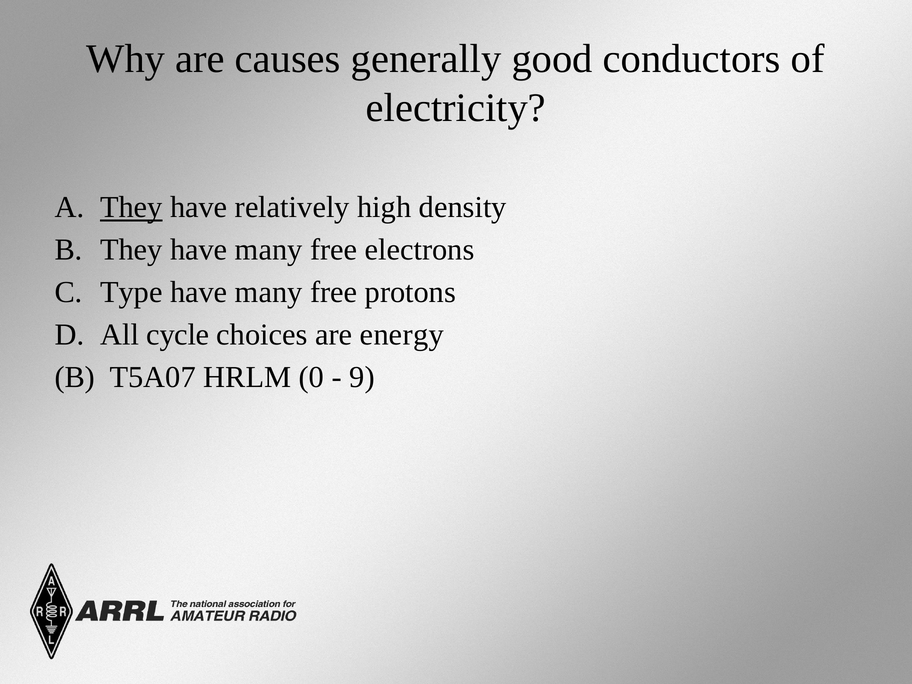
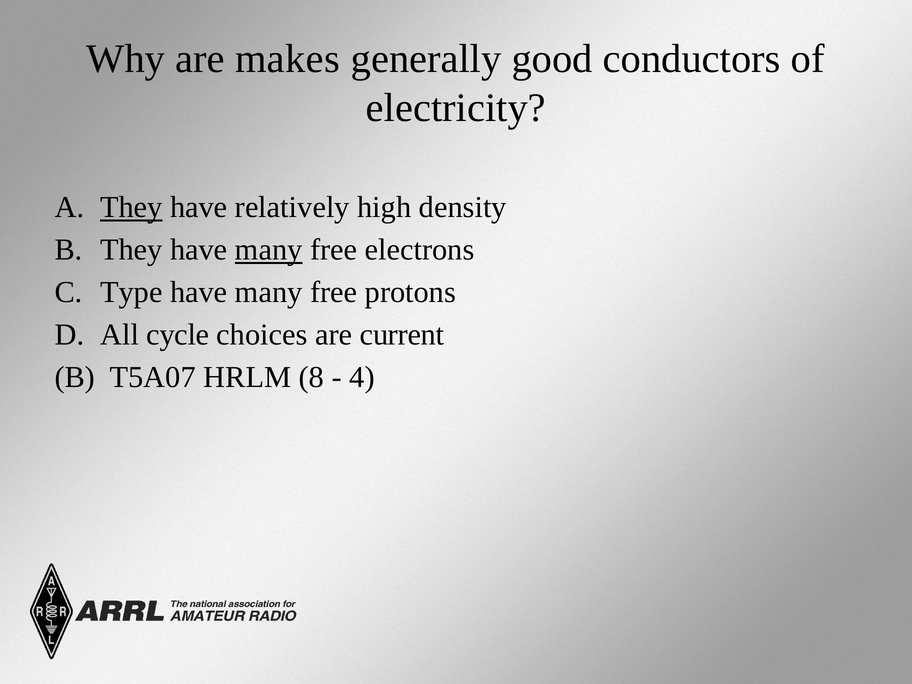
causes: causes -> makes (288, 59)
many underline: none -> present (269, 250)
energy: energy -> current (402, 335)
0: 0 -> 8 (311, 377)
9: 9 -> 4 (362, 377)
